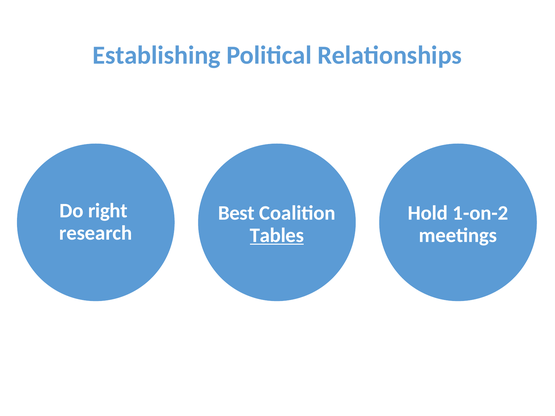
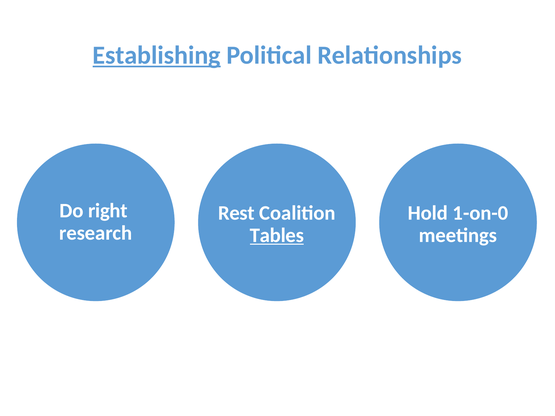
Establishing underline: none -> present (157, 55)
Best: Best -> Rest (236, 213)
1-on-2: 1-on-2 -> 1-on-0 (480, 213)
